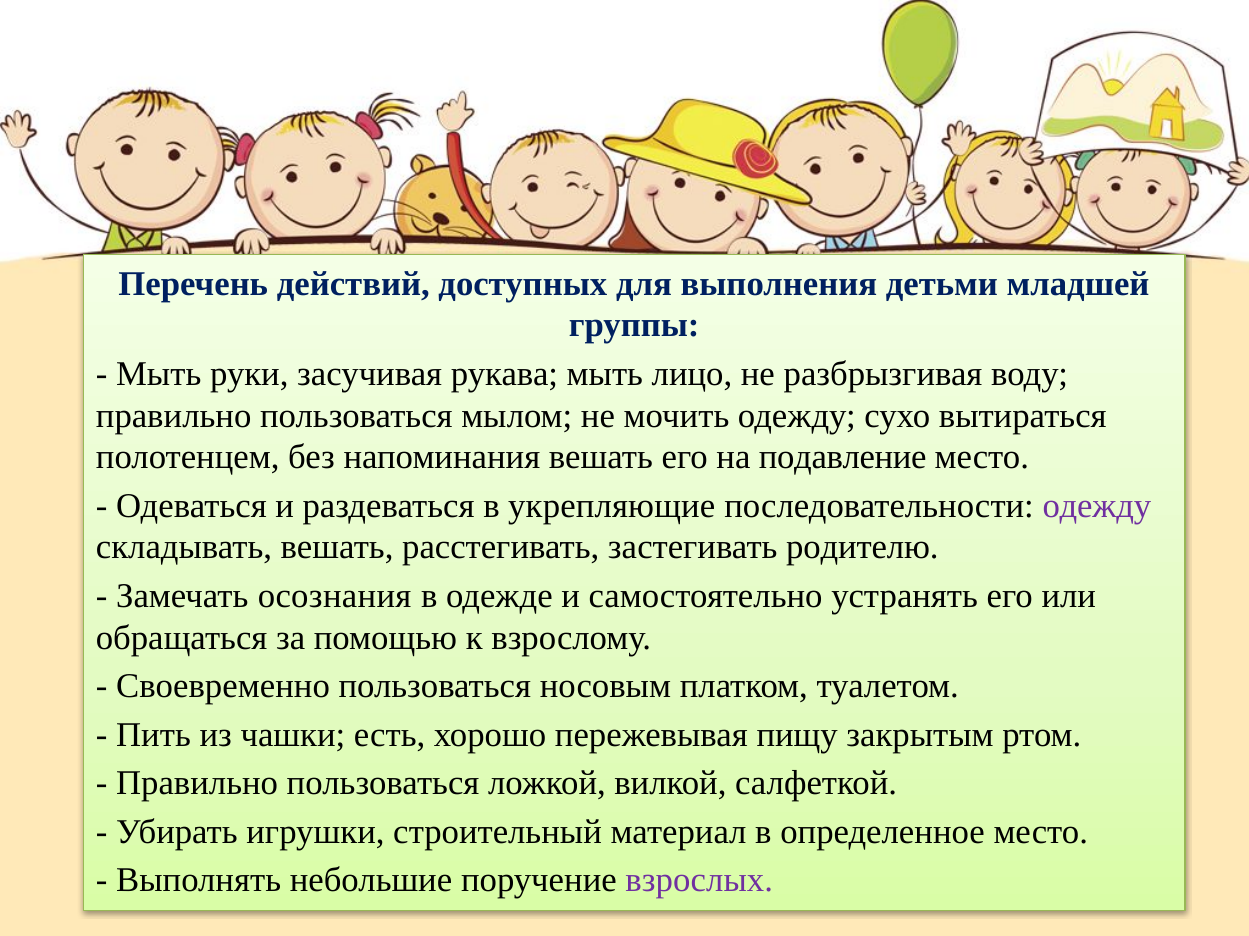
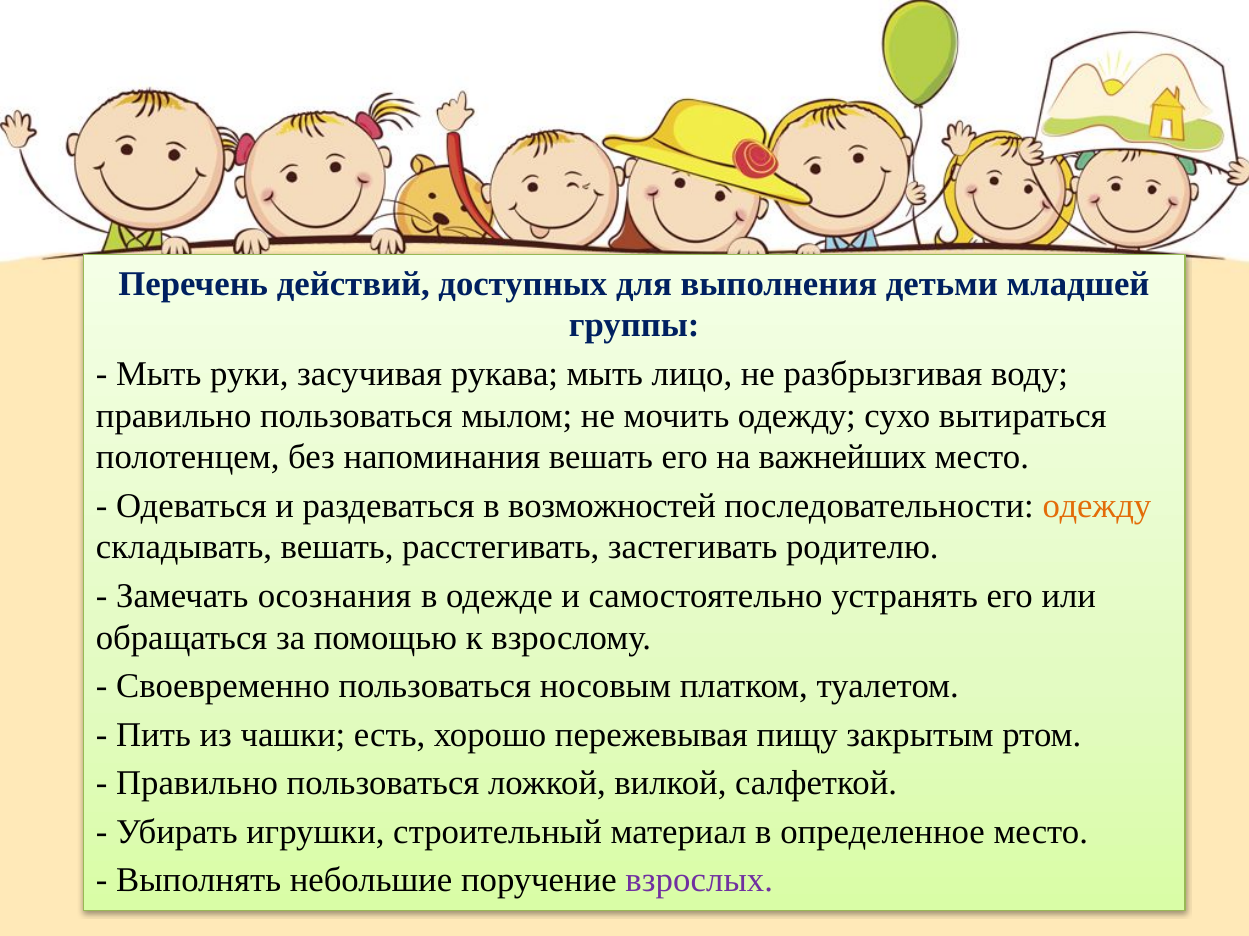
подавление: подавление -> важнейших (843, 458)
укрепляющие: укрепляющие -> возможностей (612, 506)
одежду colour: purple -> orange (1097, 506)
